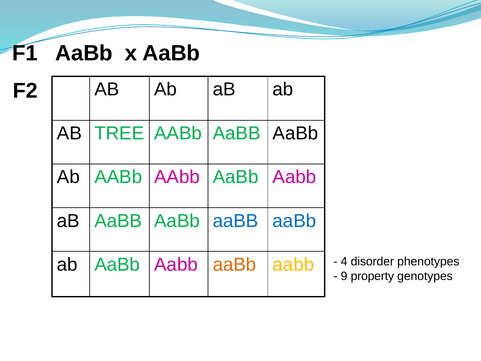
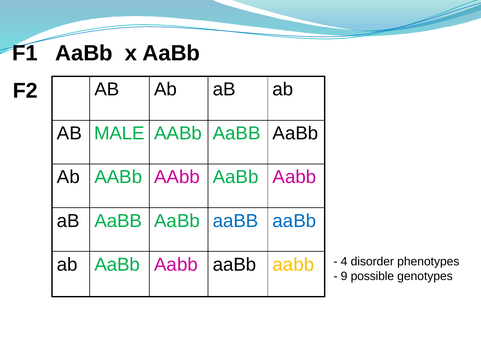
TREE: TREE -> MALE (119, 133)
aaBb colour: orange -> black (235, 264)
property: property -> possible (372, 276)
